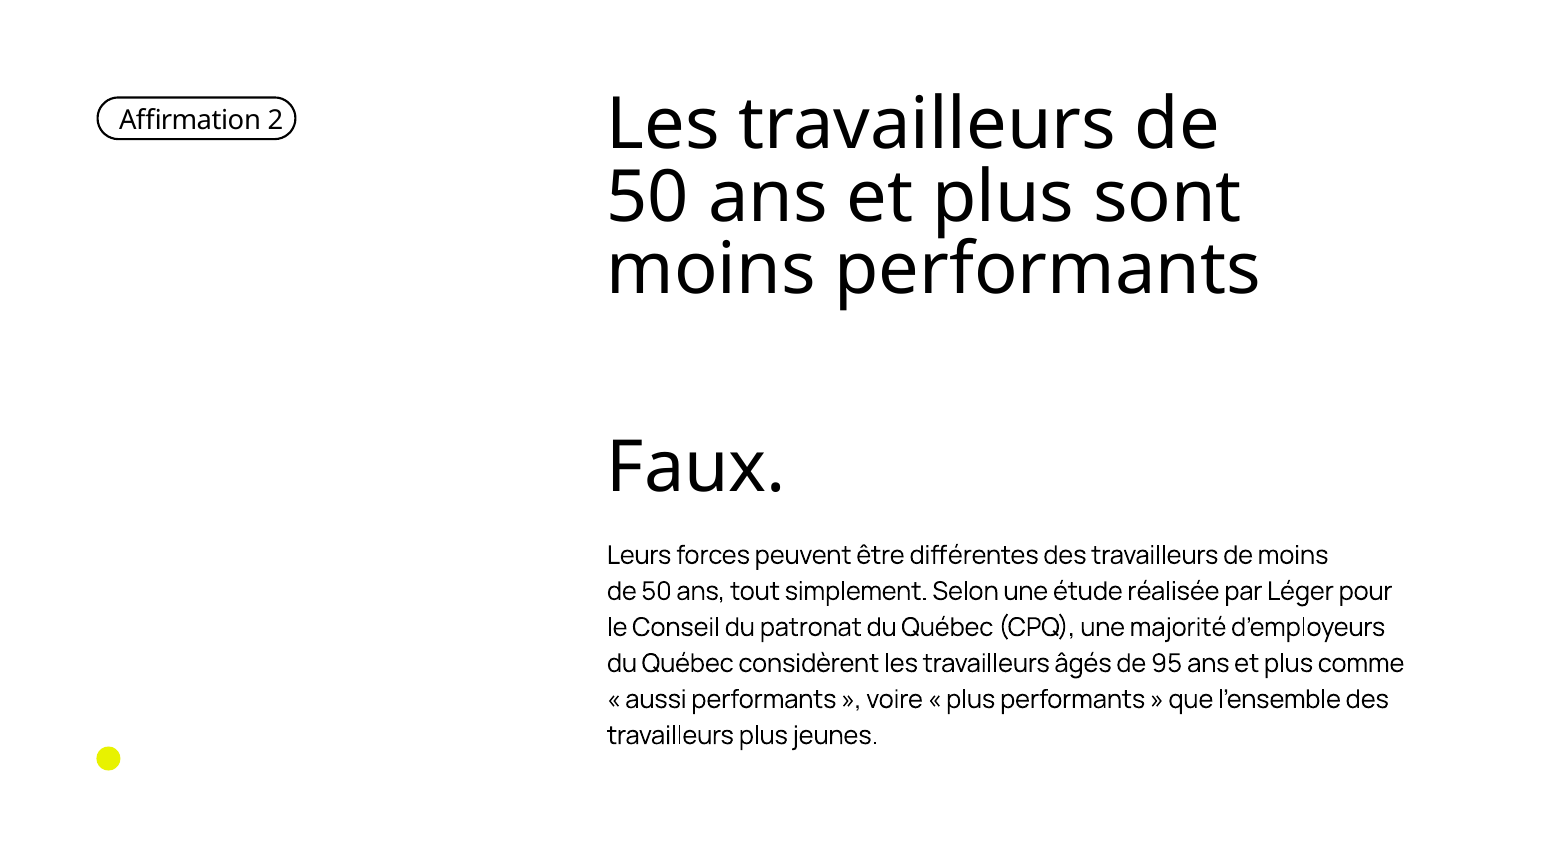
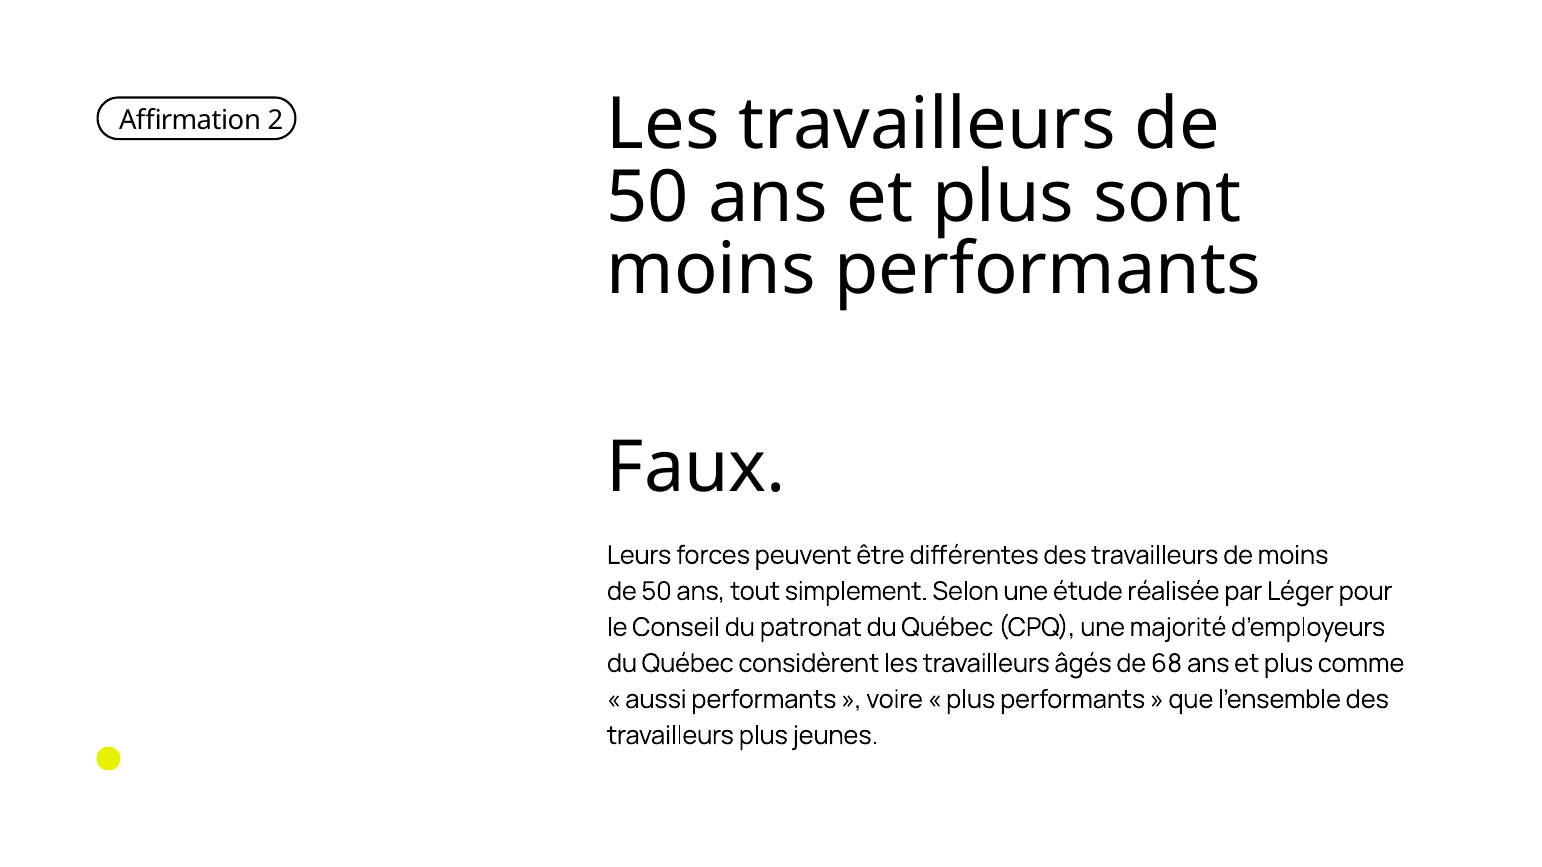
95: 95 -> 68 (1167, 664)
